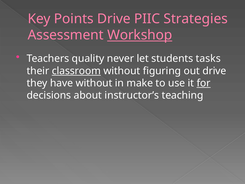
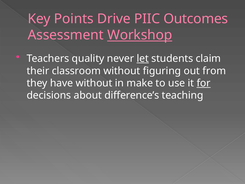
Strategies: Strategies -> Outcomes (196, 19)
let underline: none -> present (143, 58)
tasks: tasks -> claim (208, 58)
classroom underline: present -> none (76, 71)
out drive: drive -> from (214, 71)
instructor’s: instructor’s -> difference’s (132, 95)
